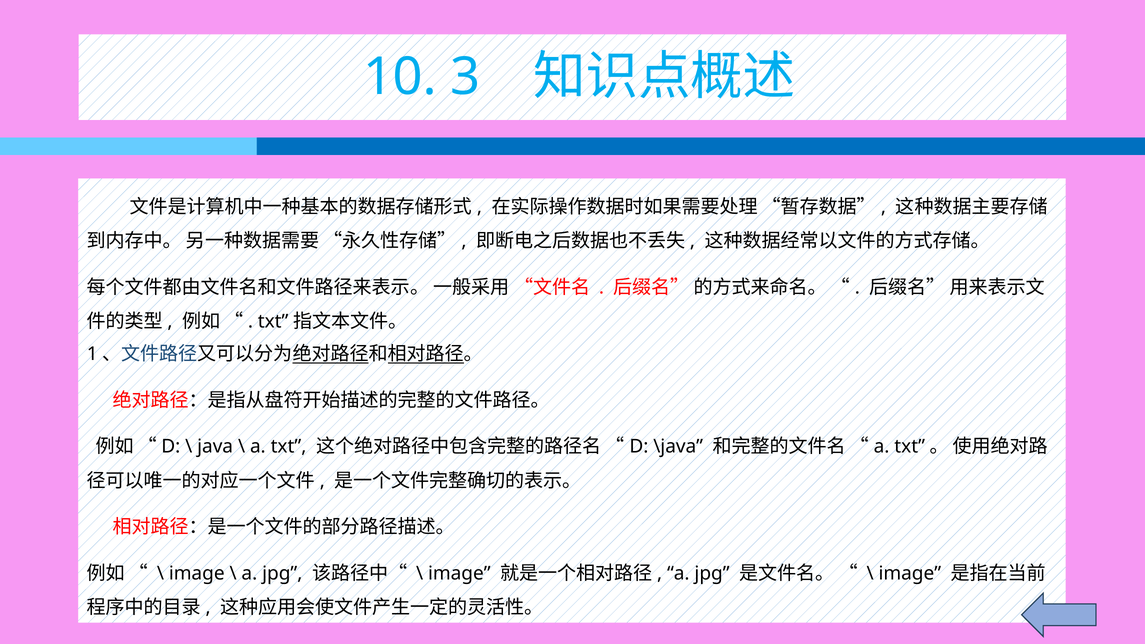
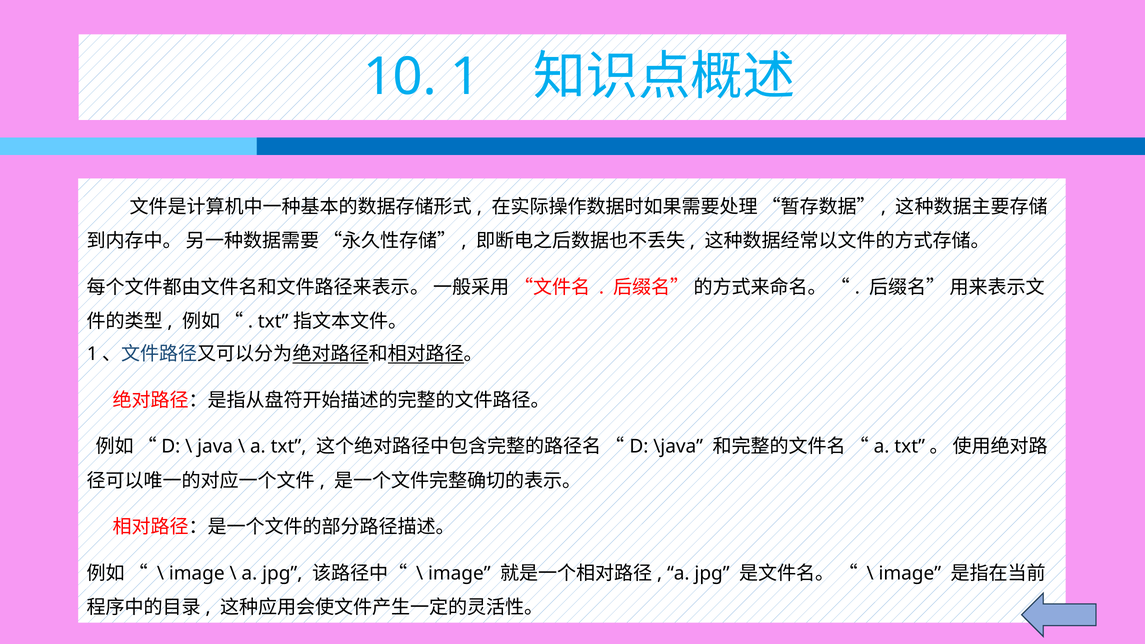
3: 3 -> 1 (465, 77)
